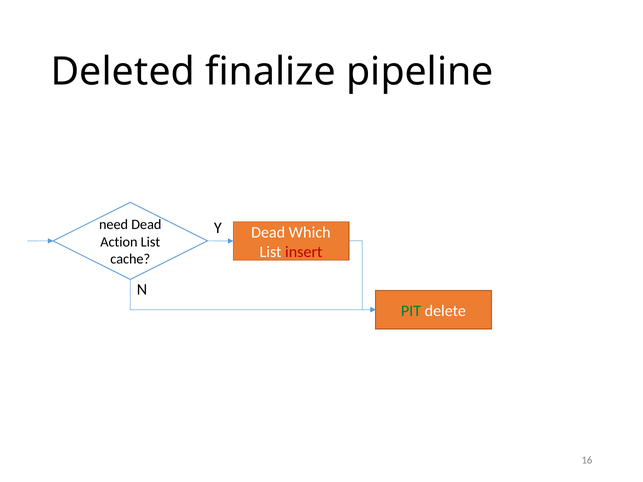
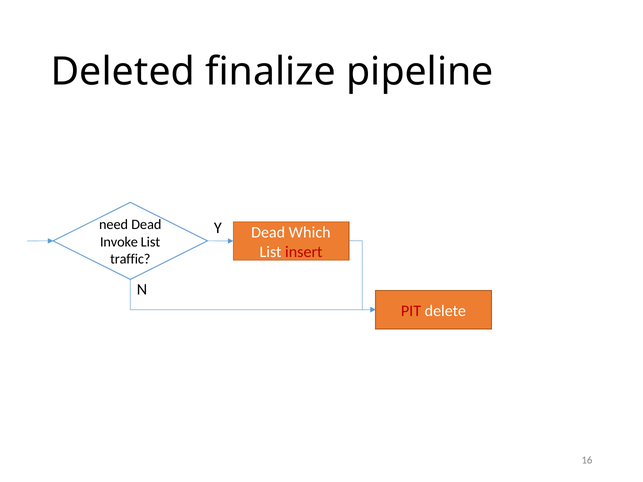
Action: Action -> Invoke (119, 242)
cache: cache -> traffic (130, 259)
PIT colour: green -> red (411, 311)
